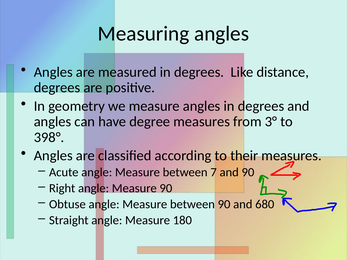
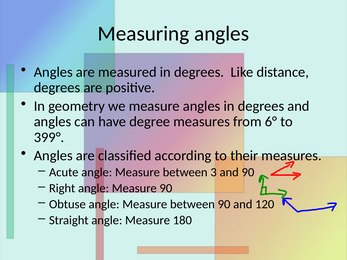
3°: 3° -> 6° (271, 122)
398°: 398° -> 399° (49, 137)
7: 7 -> 3 (214, 173)
680: 680 -> 120 (265, 204)
